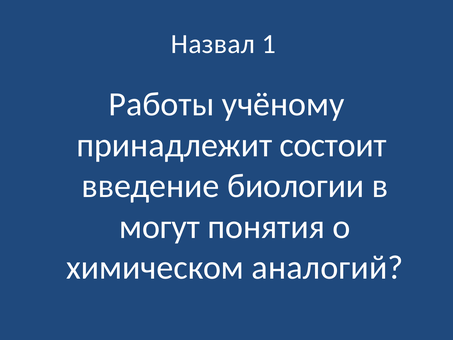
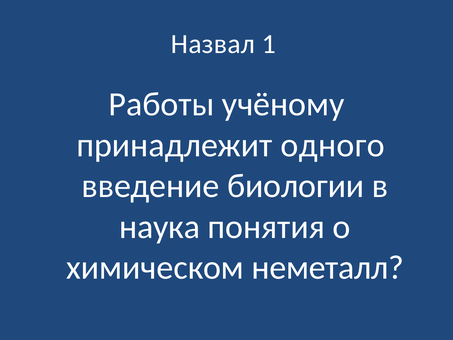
состоит: состоит -> одного (333, 145)
могут: могут -> наука (160, 227)
аналогий: аналогий -> неметалл (328, 267)
